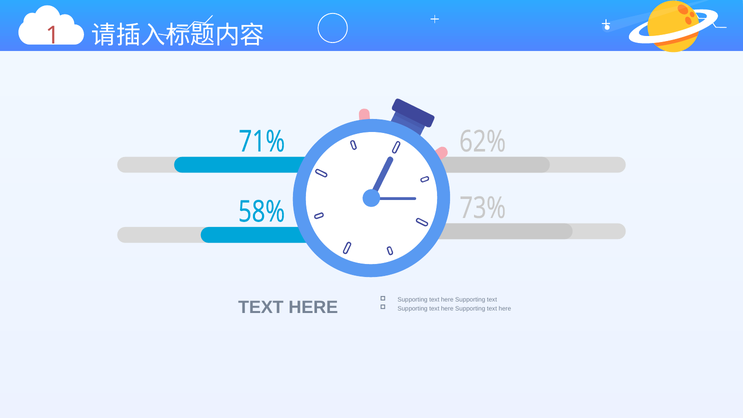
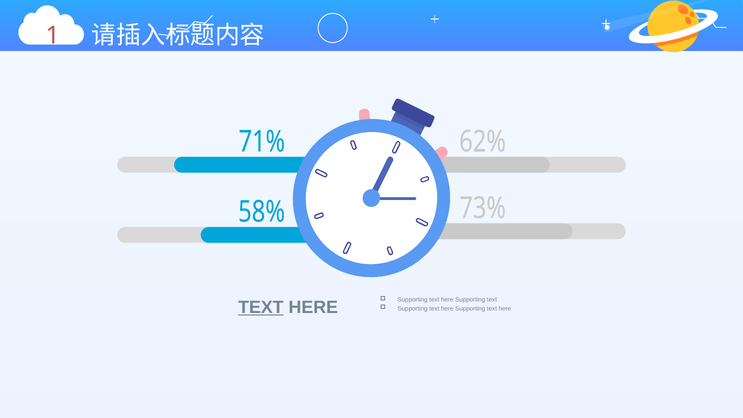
TEXT underline: none -> present (261, 307)
